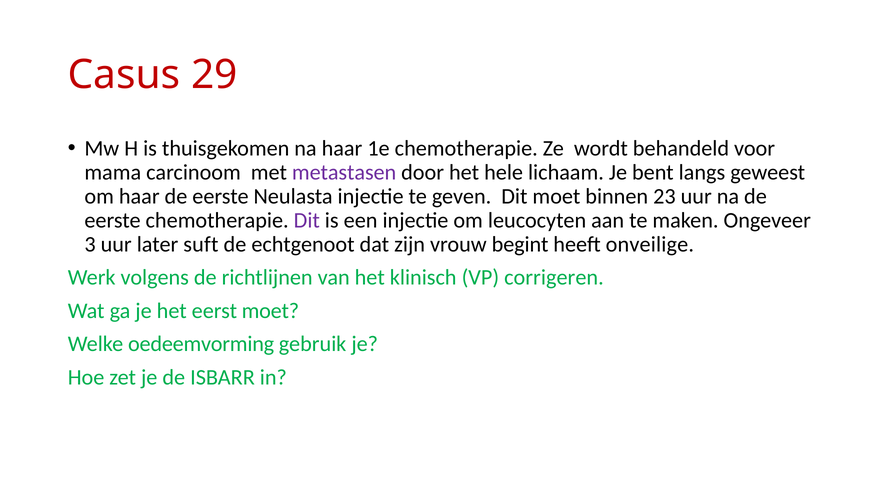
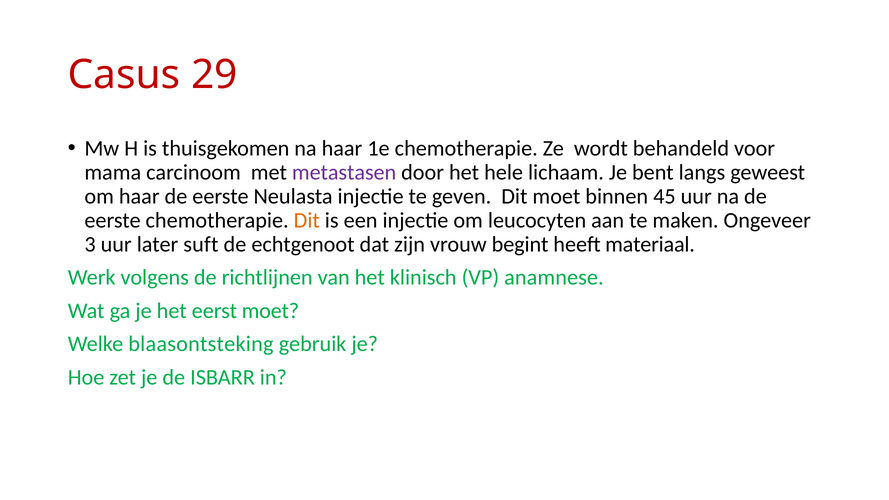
23: 23 -> 45 (664, 196)
Dit colour: purple -> orange (307, 220)
onveilige: onveilige -> materiaal (650, 244)
corrigeren: corrigeren -> anamnese (554, 278)
oedeemvorming: oedeemvorming -> blaasontsteking (201, 344)
